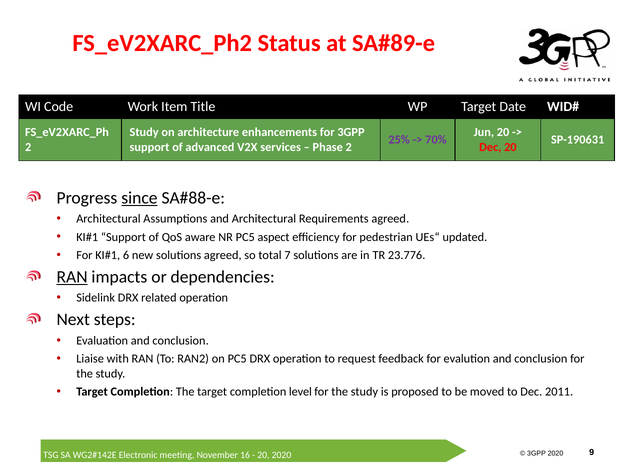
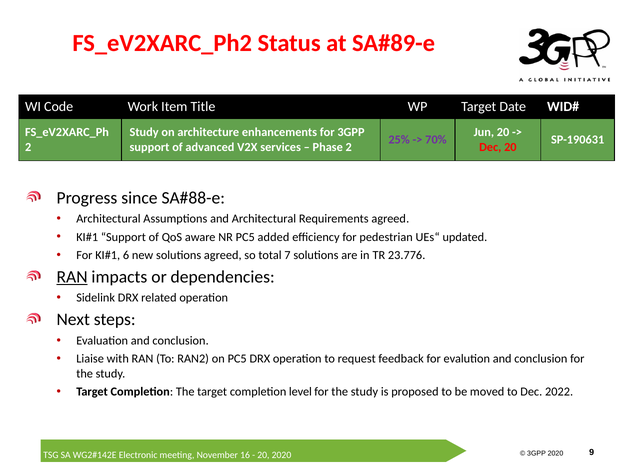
since underline: present -> none (139, 198)
aspect: aspect -> added (273, 237)
2011: 2011 -> 2022 (559, 392)
